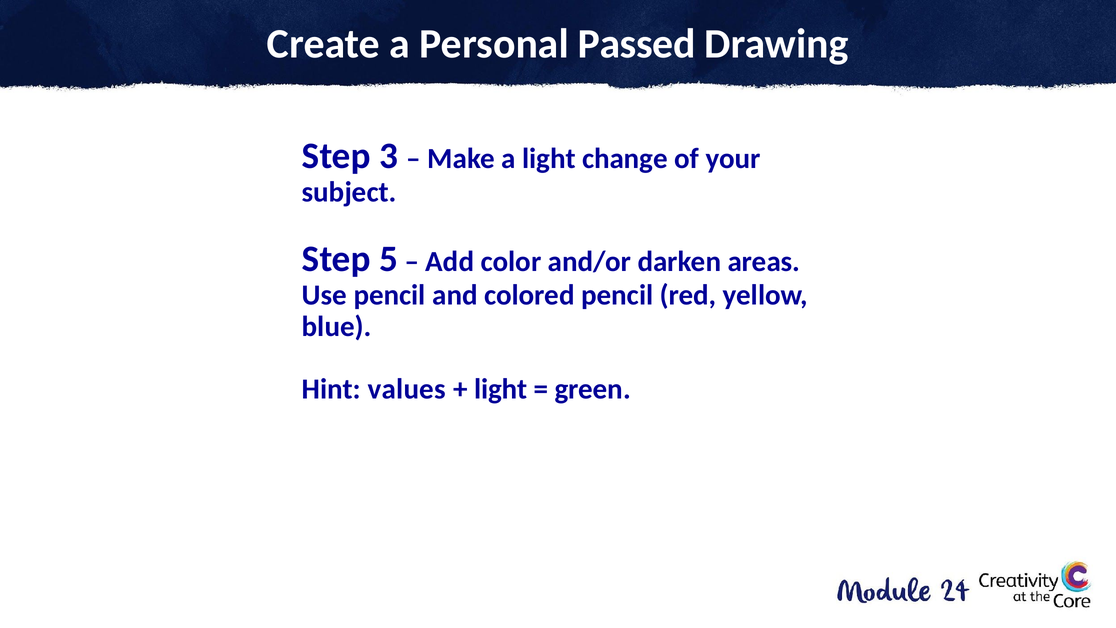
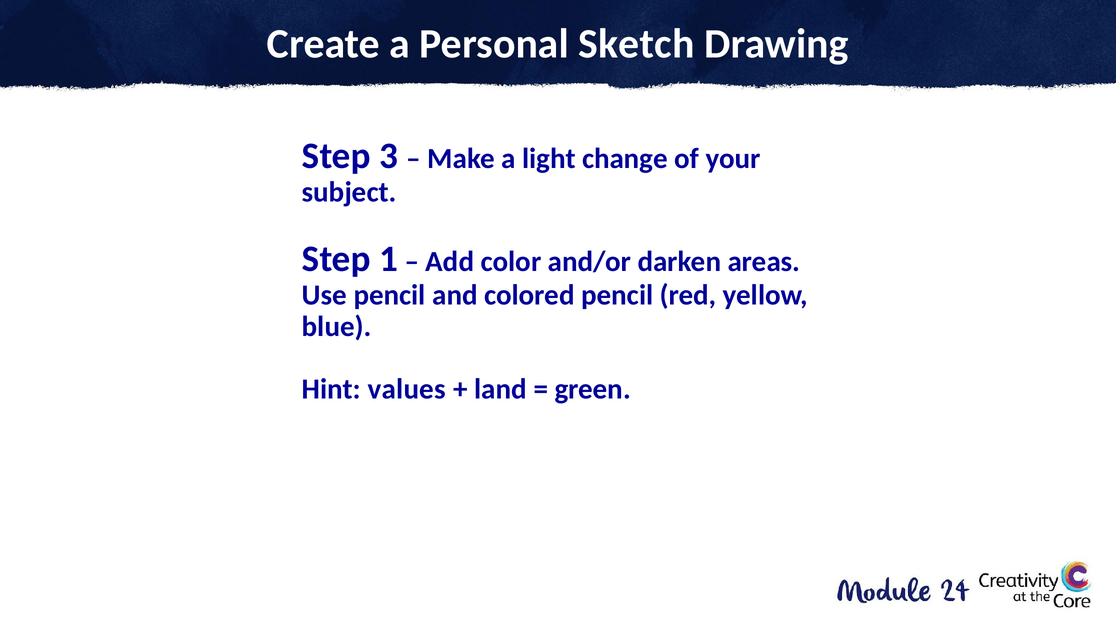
Passed: Passed -> Sketch (636, 44)
5: 5 -> 1 (388, 259)
light: light -> land (501, 389)
